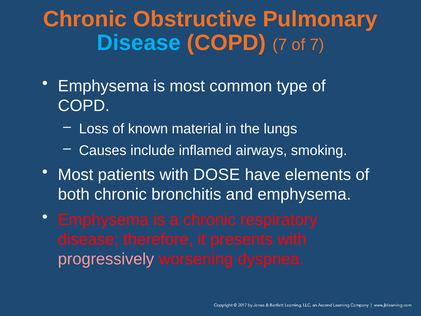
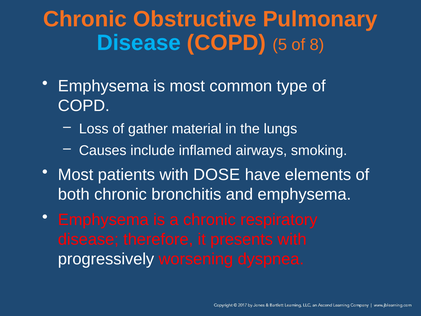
COPD 7: 7 -> 5 (280, 45)
of 7: 7 -> 8 (317, 45)
known: known -> gather (148, 129)
progressively colour: pink -> white (106, 259)
